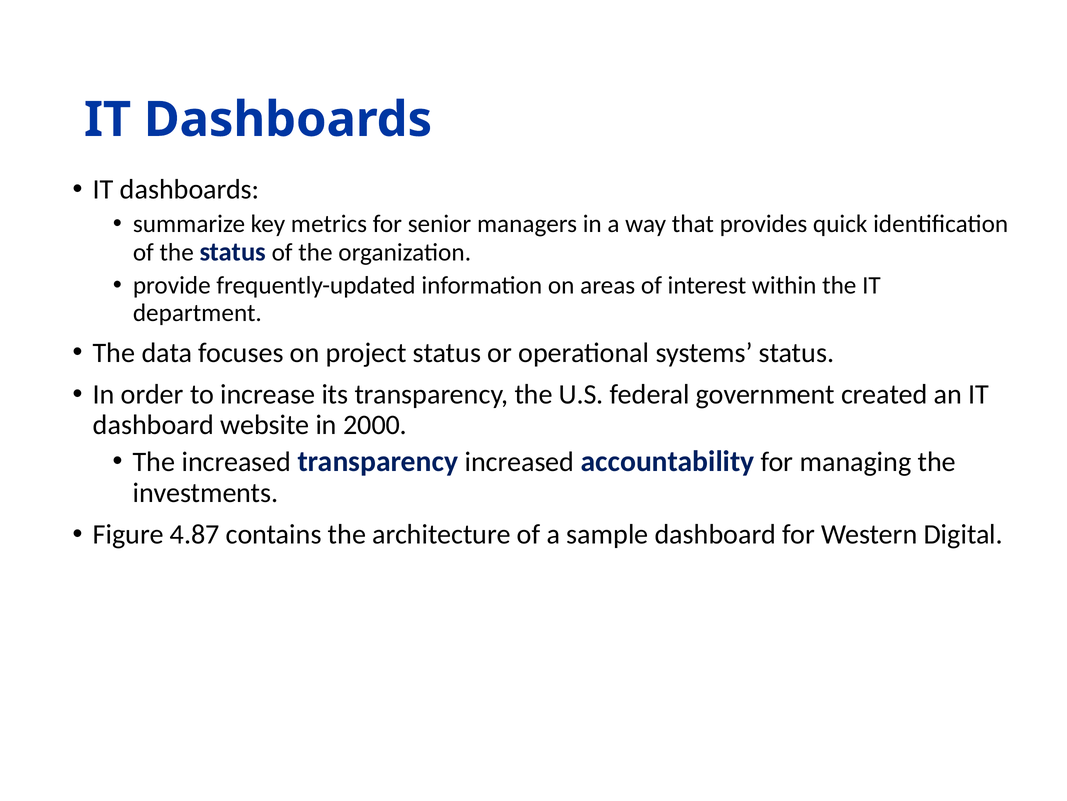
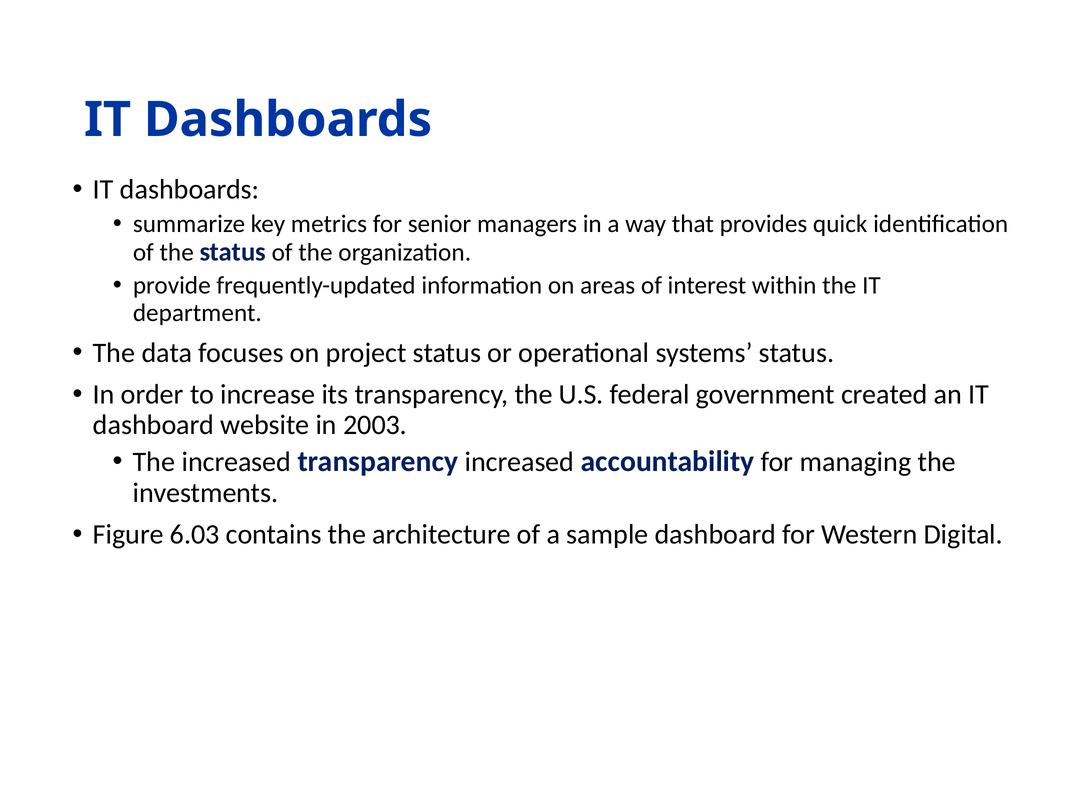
2000: 2000 -> 2003 (375, 424)
4.87: 4.87 -> 6.03 (195, 534)
